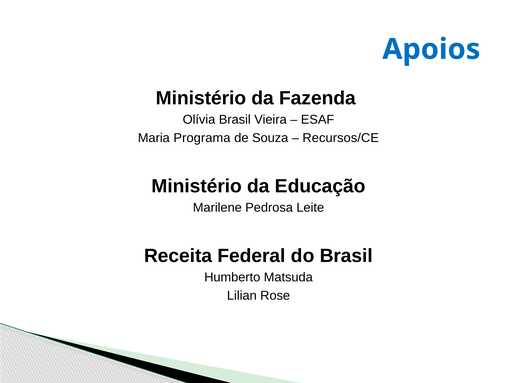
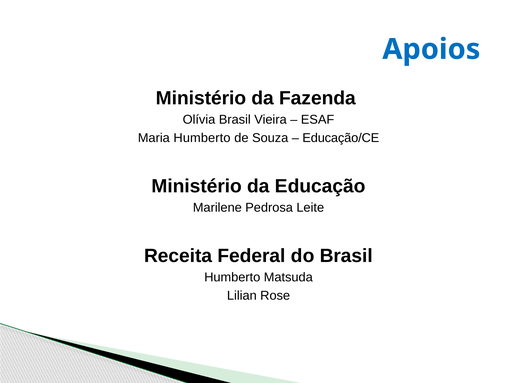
Maria Programa: Programa -> Humberto (202, 138)
Recursos/CE: Recursos/CE -> Educação/CE (341, 138)
